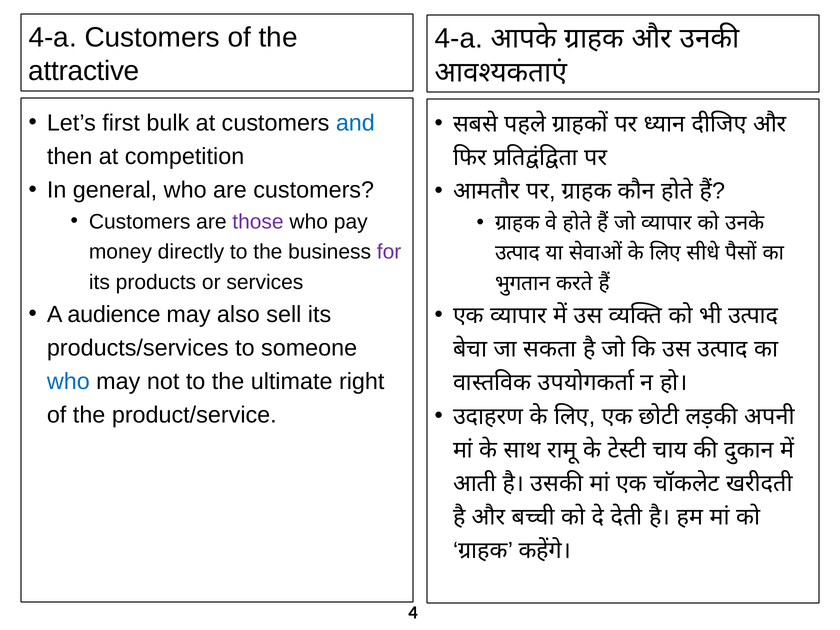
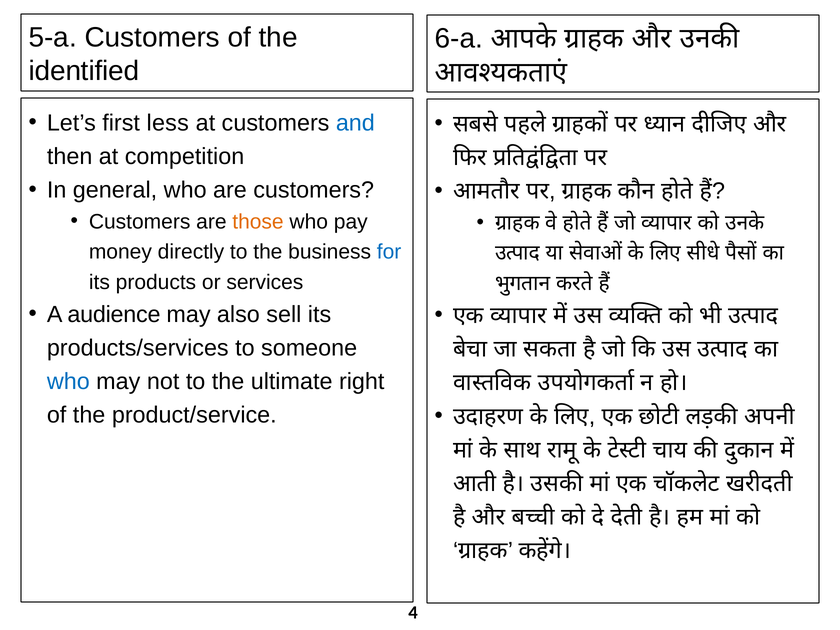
4-a: 4-a -> 5-a (53, 38)
4-a: 4-a -> 6-a (459, 39)
attractive: attractive -> identified (84, 71)
bulk: bulk -> less (168, 123)
those colour: purple -> orange (258, 222)
for colour: purple -> blue (389, 252)
